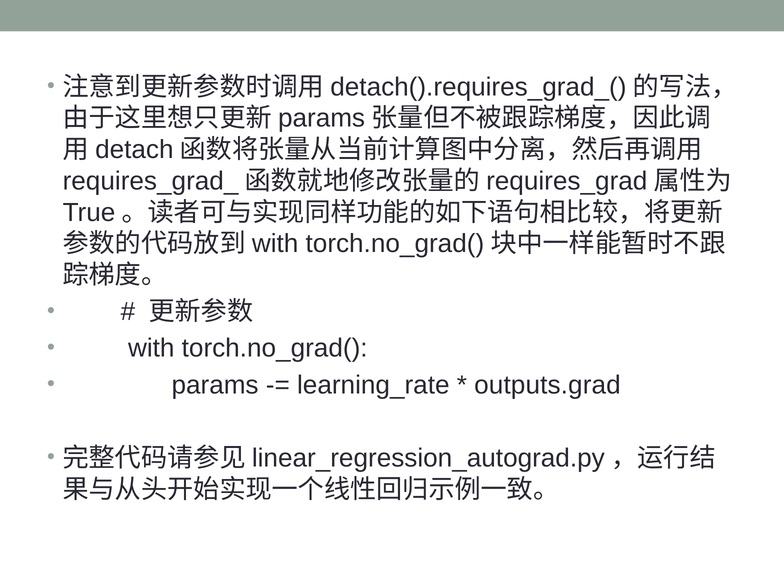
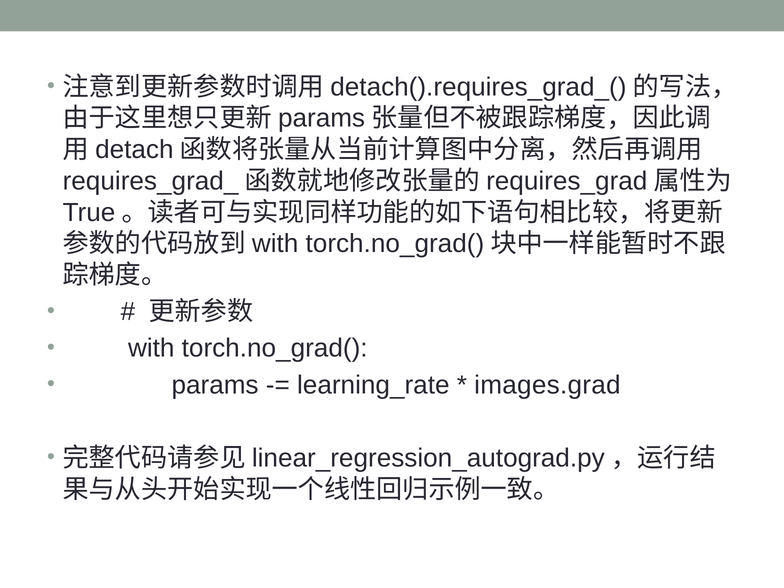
outputs.grad: outputs.grad -> images.grad (547, 385)
